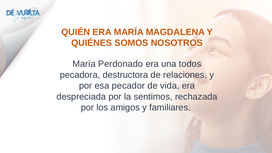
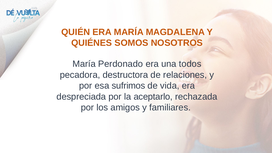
pecador: pecador -> sufrimos (128, 86)
sentimos: sentimos -> aceptarlo (153, 97)
